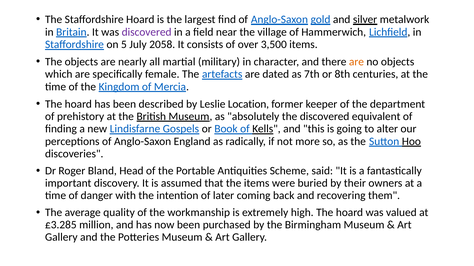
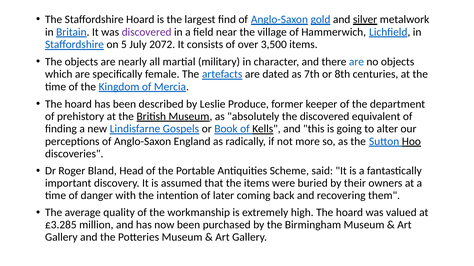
2058: 2058 -> 2072 (162, 45)
are colour: orange -> blue (356, 62)
Location: Location -> Produce (248, 104)
